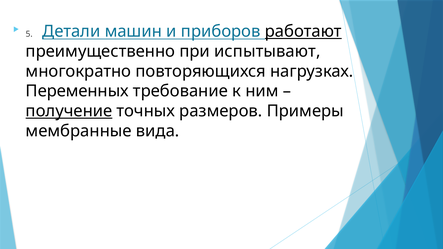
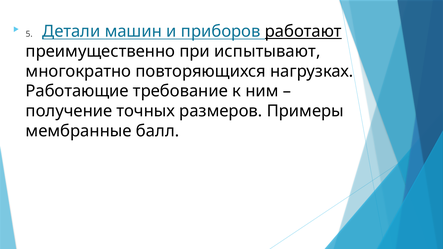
Переменных: Переменных -> Работающие (77, 91)
получение underline: present -> none (69, 111)
вида: вида -> балл (158, 131)
